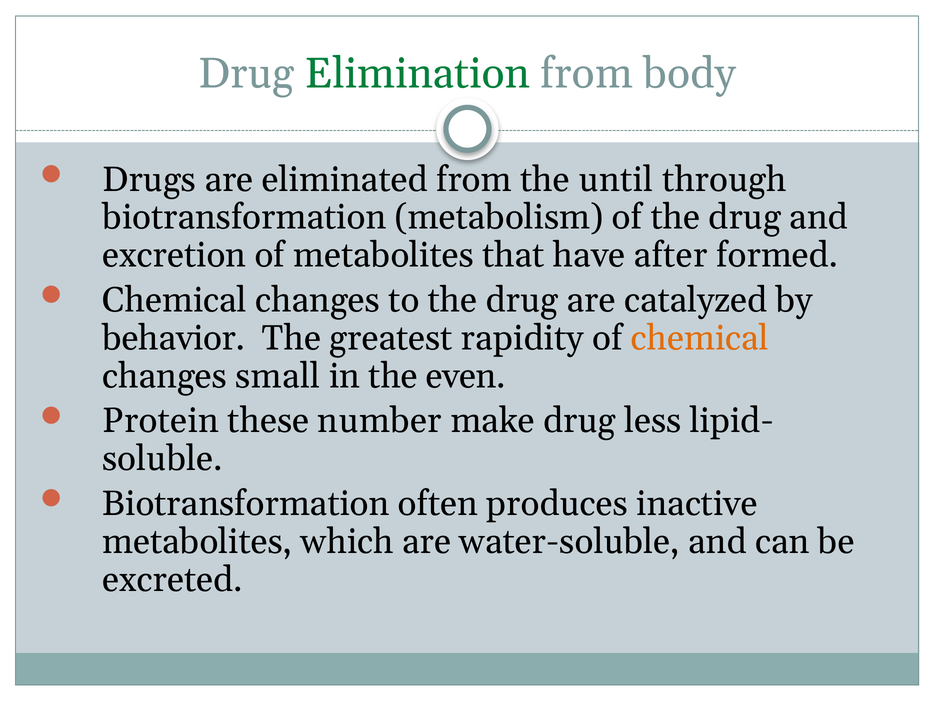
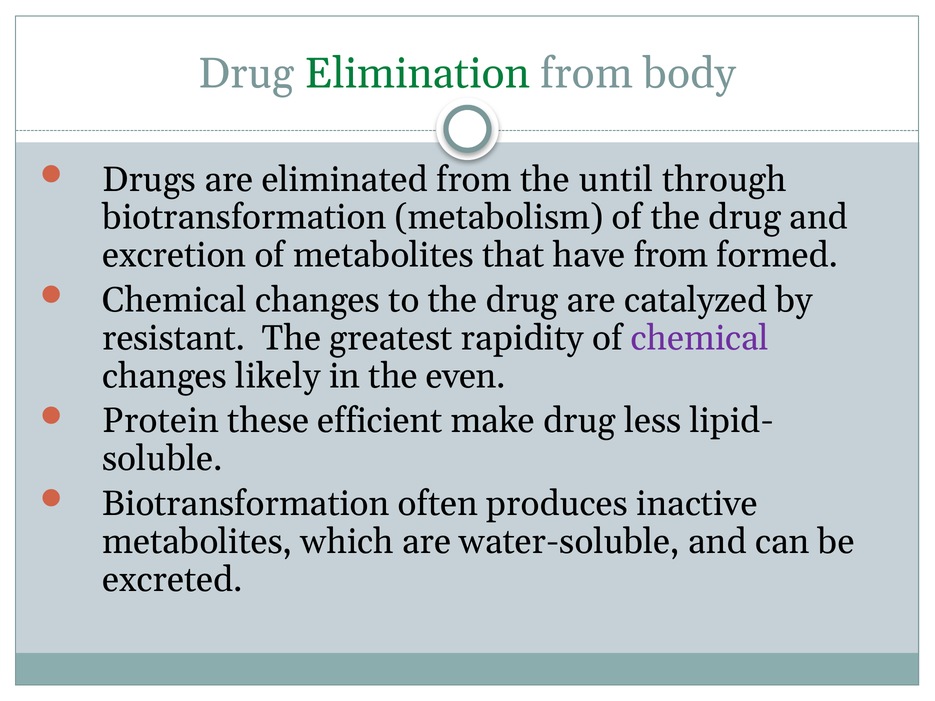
have after: after -> from (671, 255)
behavior: behavior -> resistant (174, 338)
chemical colour: orange -> purple (700, 338)
small: small -> likely (278, 376)
number: number -> efficient (380, 421)
